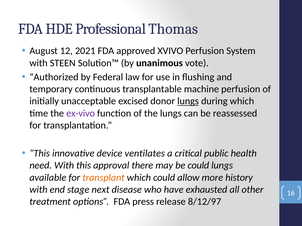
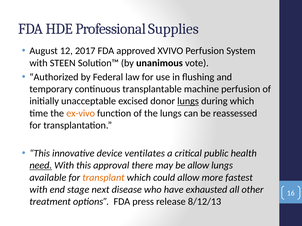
Thomas: Thomas -> Supplies (173, 29)
2021: 2021 -> 2017 (85, 51)
ex-vivo colour: purple -> orange (81, 113)
need underline: none -> present (41, 166)
be could: could -> allow (198, 166)
history: history -> fastest (239, 178)
8/12/97: 8/12/97 -> 8/12/13 (205, 202)
